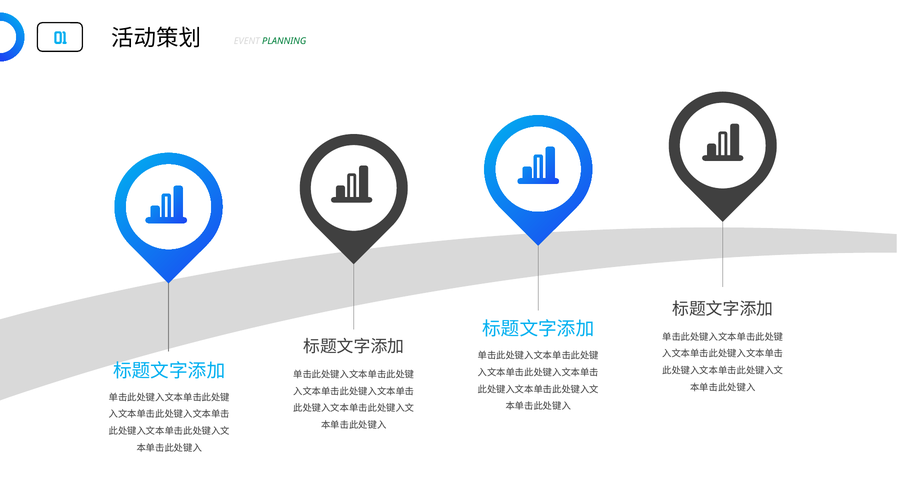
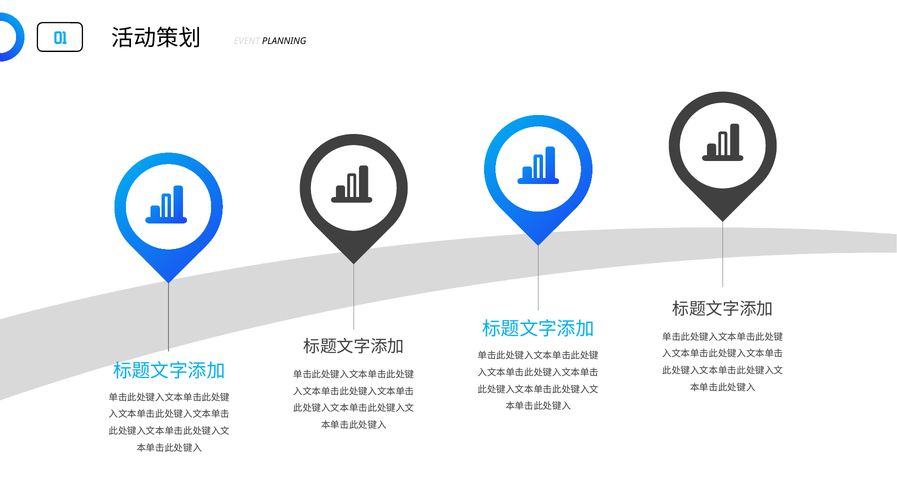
PLANNING colour: green -> black (284, 41)
